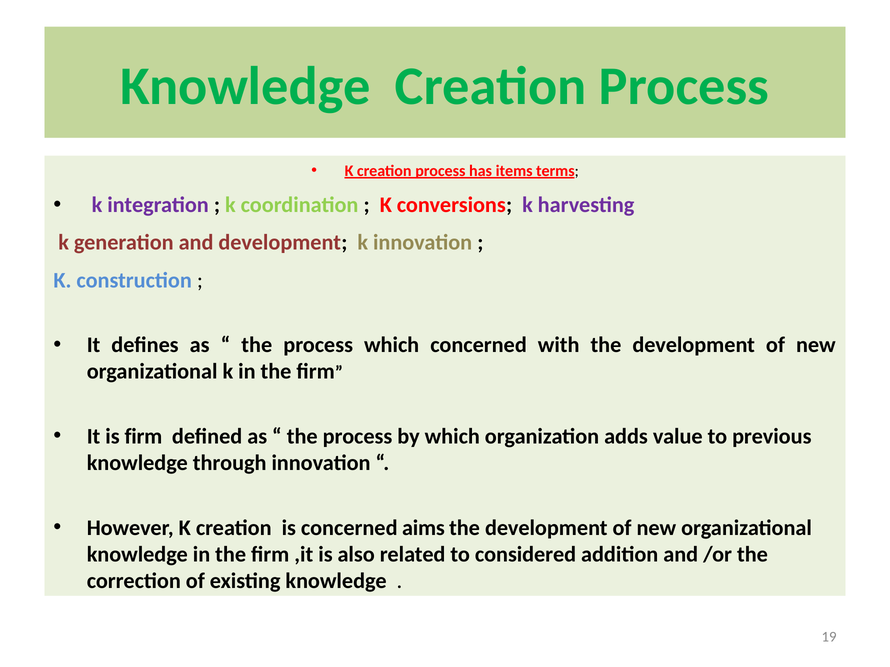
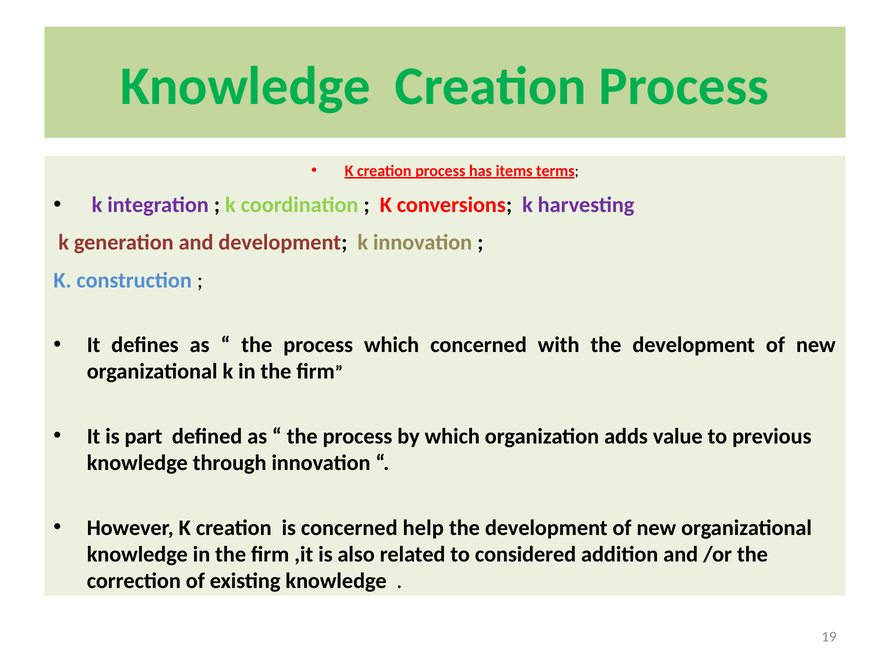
is firm: firm -> part (143, 437)
aims: aims -> help (423, 528)
